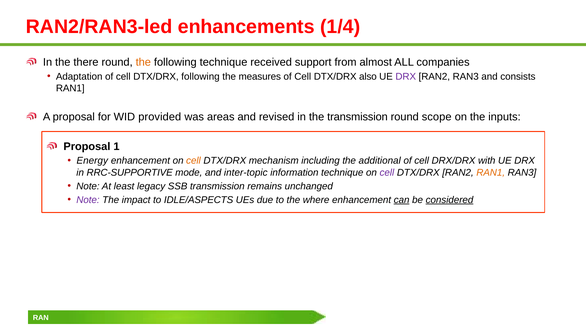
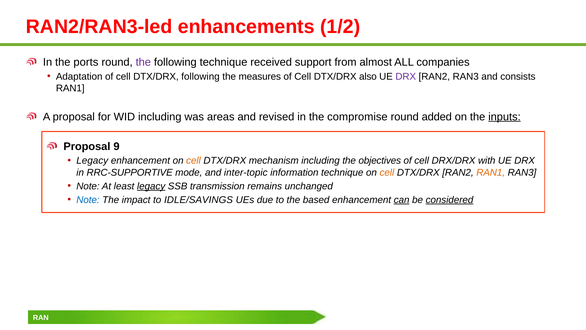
1/4: 1/4 -> 1/2 (340, 27)
there: there -> ports (86, 62)
the colour: orange -> purple (143, 62)
WID provided: provided -> including (160, 117)
the transmission: transmission -> compromise (357, 117)
scope: scope -> added (437, 117)
inputs underline: none -> present (504, 117)
1: 1 -> 9 (116, 146)
Energy: Energy -> Legacy (92, 161)
additional: additional -> objectives (380, 161)
cell colour: purple -> orange (387, 172)
legacy underline: none -> present (151, 186)
Note colour: purple -> blue (88, 200)
IDLE/ASPECTS: IDLE/ASPECTS -> IDLE/SAVINGS (198, 200)
where: where -> based (316, 200)
